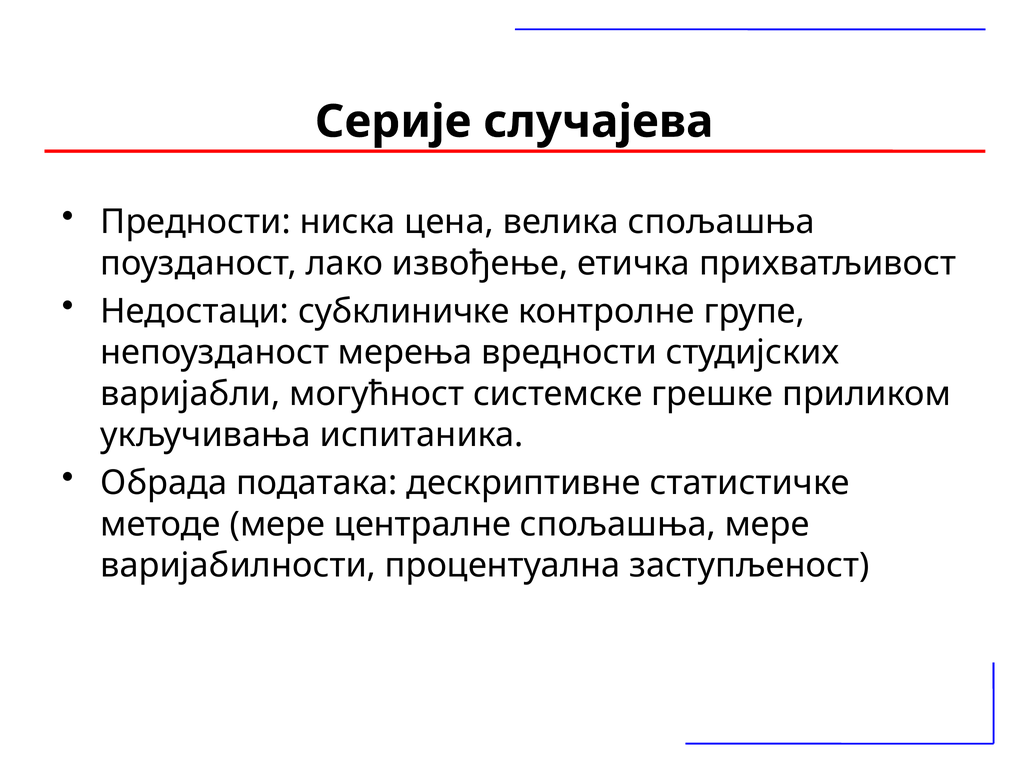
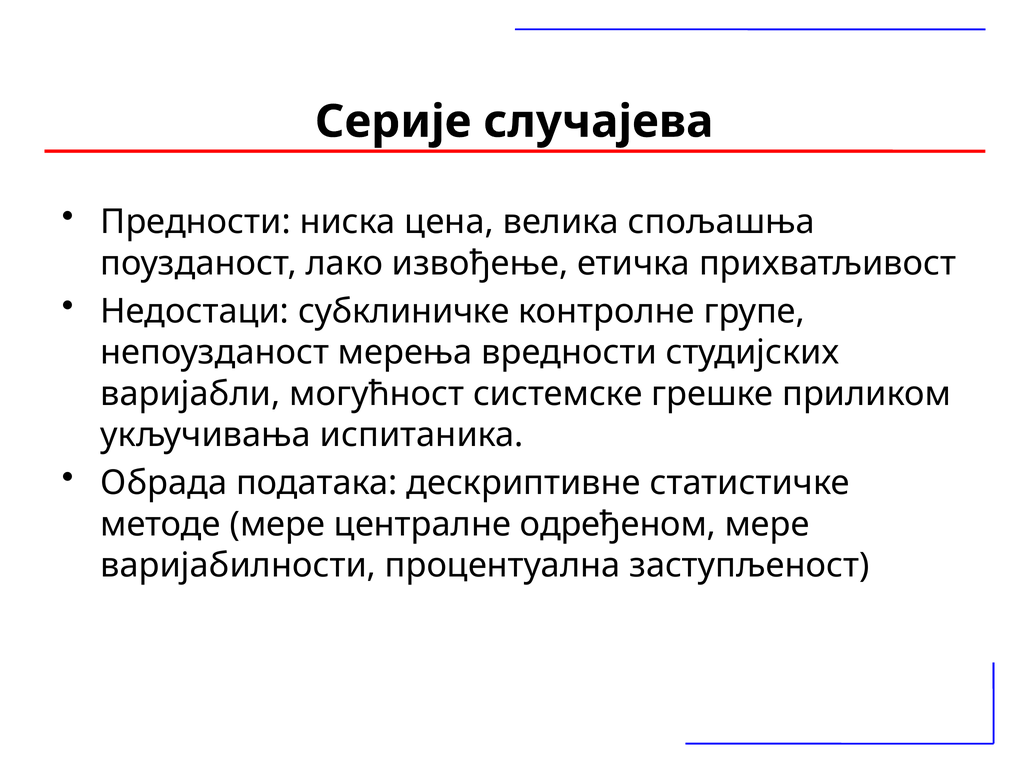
централне спољашња: спољашња -> одређеном (618, 524)
